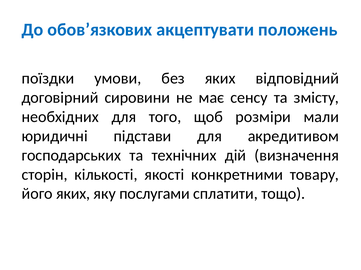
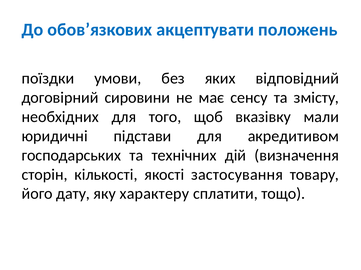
розміри: розміри -> вказівку (263, 117)
конкретними: конкретними -> застосування (237, 175)
його яких: яких -> дату (73, 194)
послугами: послугами -> характеру (154, 194)
